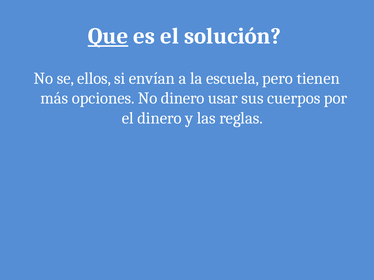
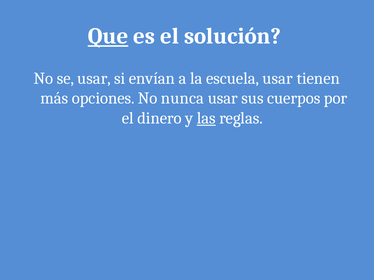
se ellos: ellos -> usar (94, 78)
escuela pero: pero -> usar (278, 78)
No dinero: dinero -> nunca (182, 98)
las underline: none -> present (206, 118)
